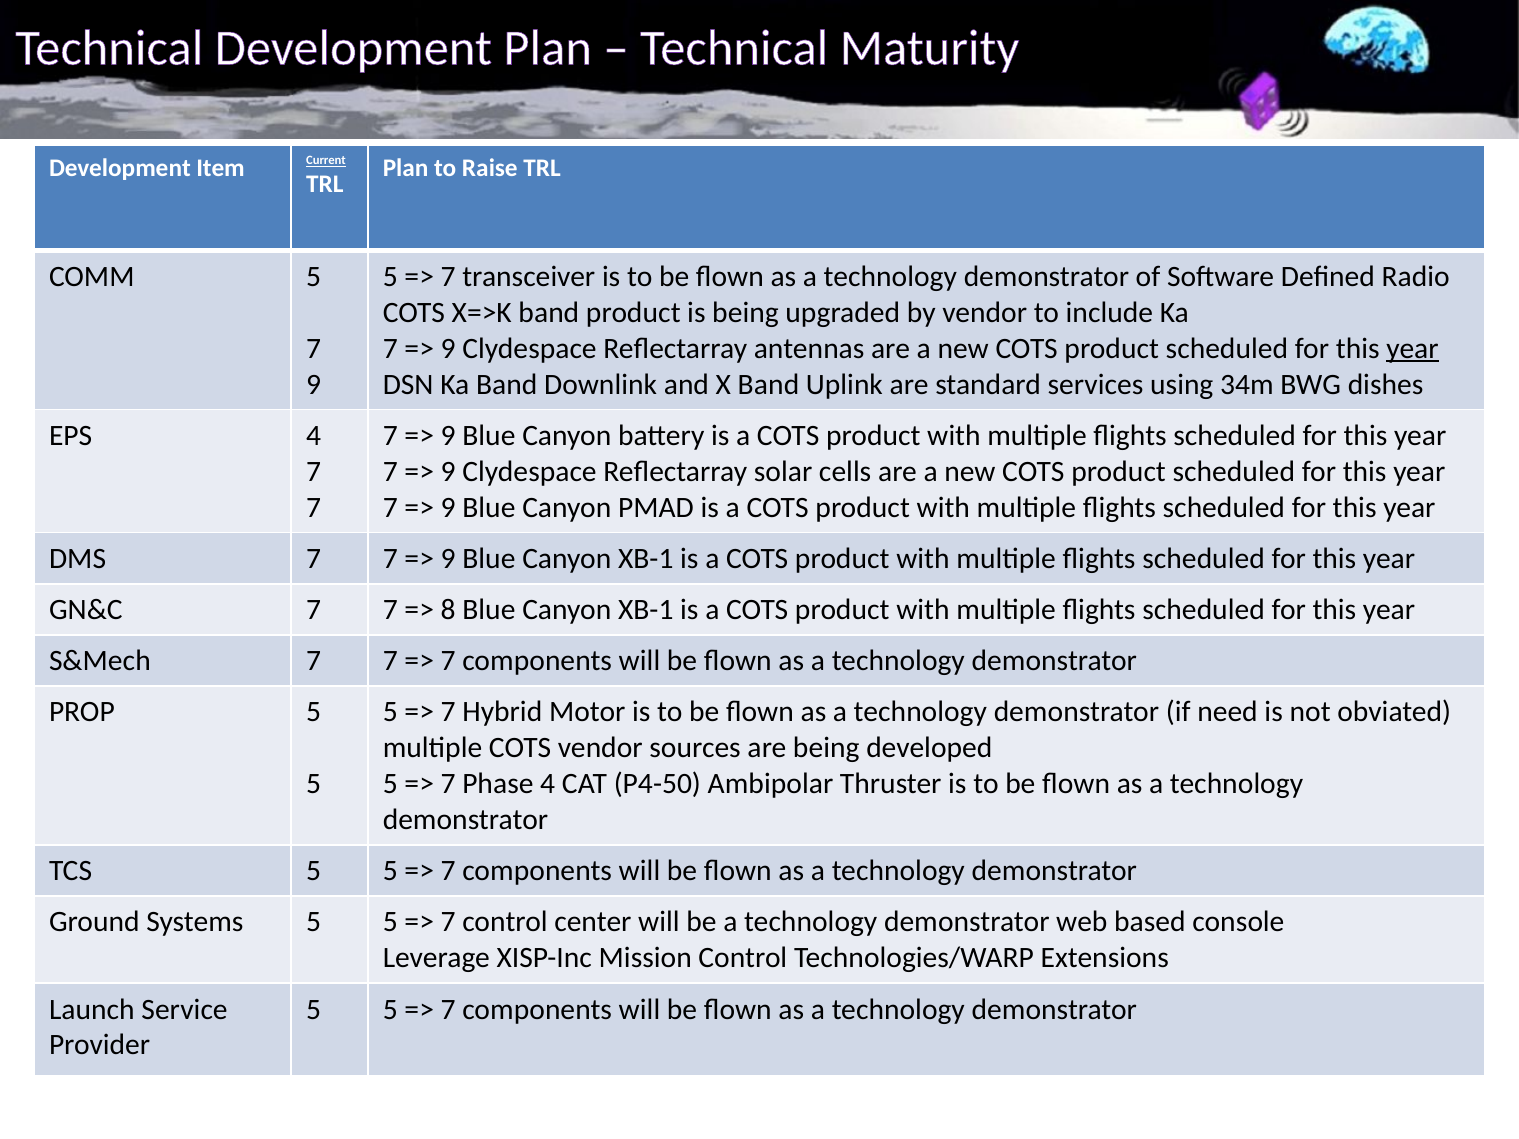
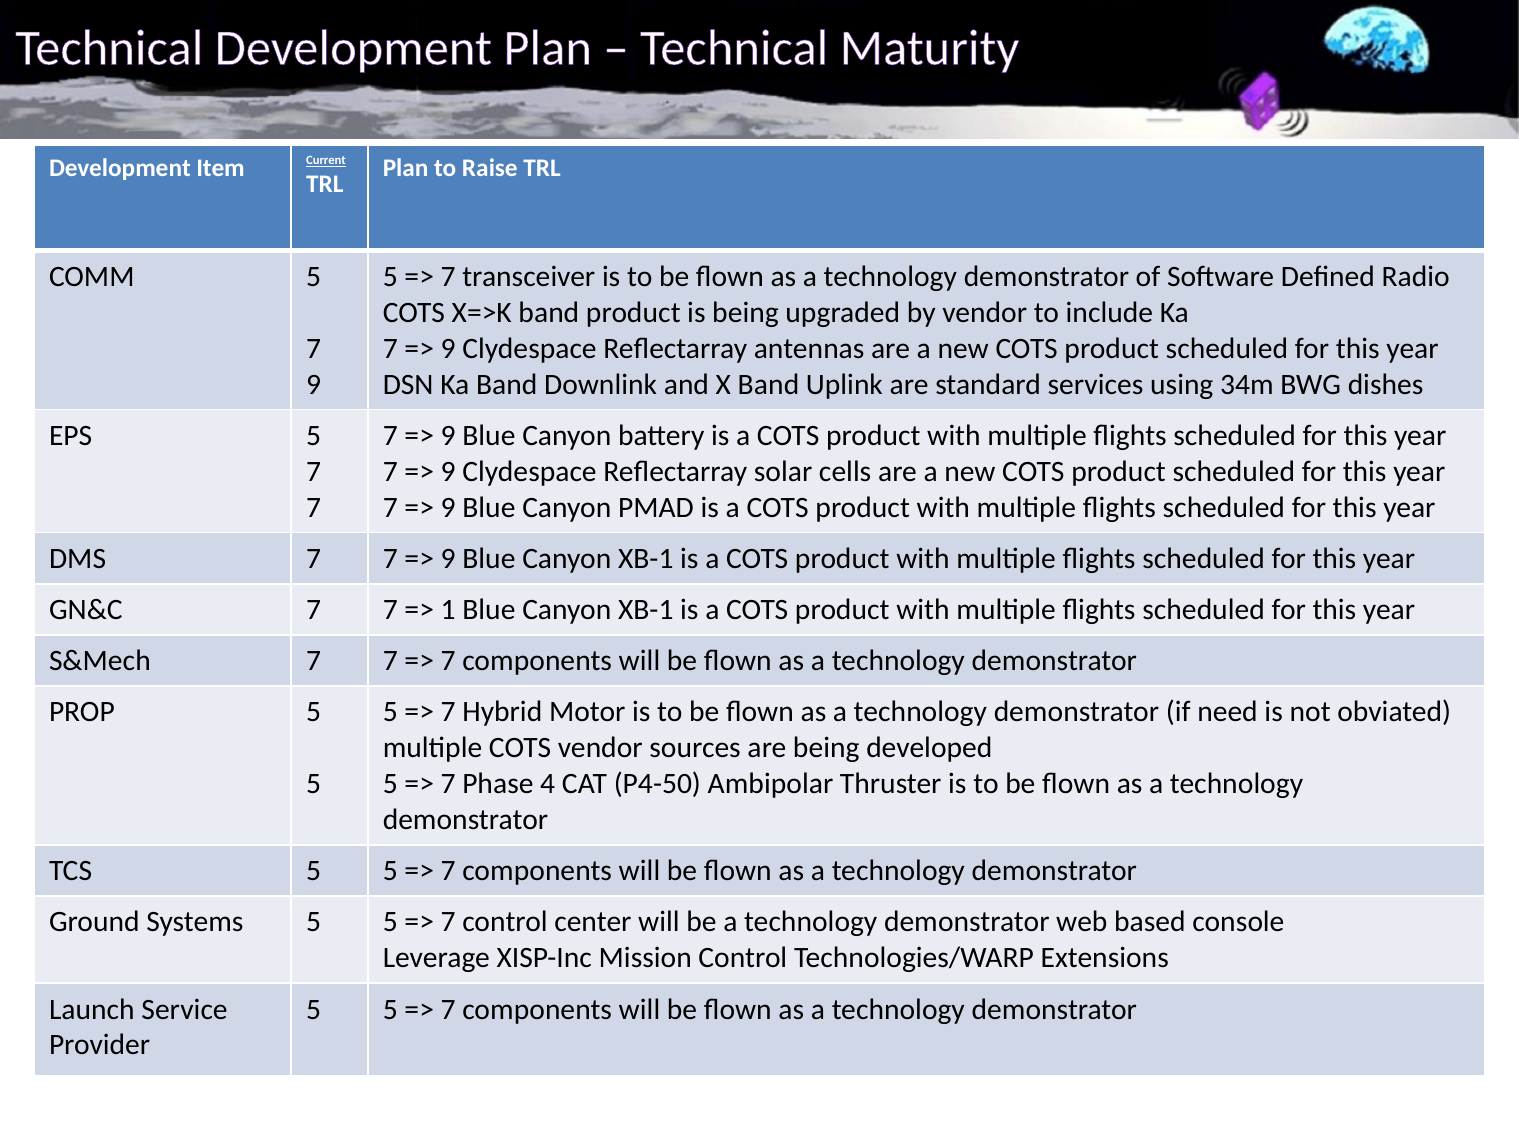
year underline: present -> none (1412, 348)
EPS 4: 4 -> 5 (314, 436)
8: 8 -> 1 (448, 610)
